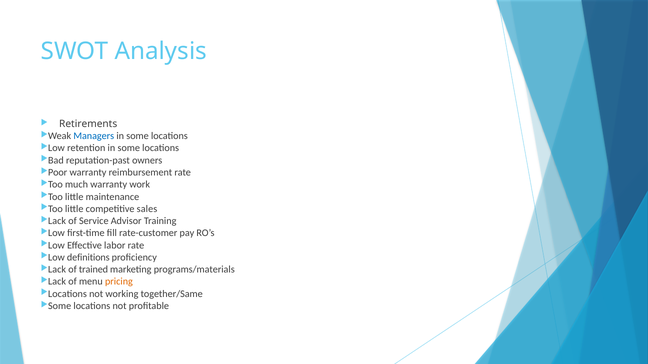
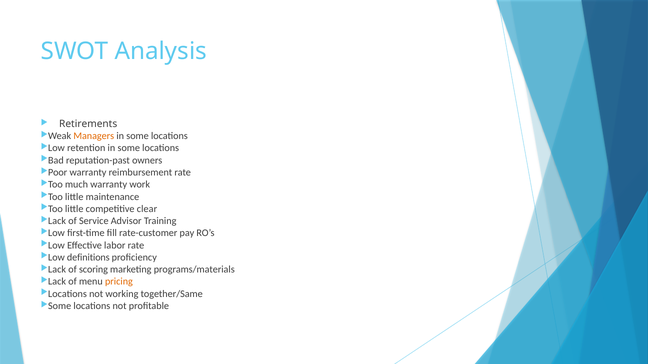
Managers colour: blue -> orange (94, 136)
sales: sales -> clear (147, 209)
trained: trained -> scoring (93, 270)
